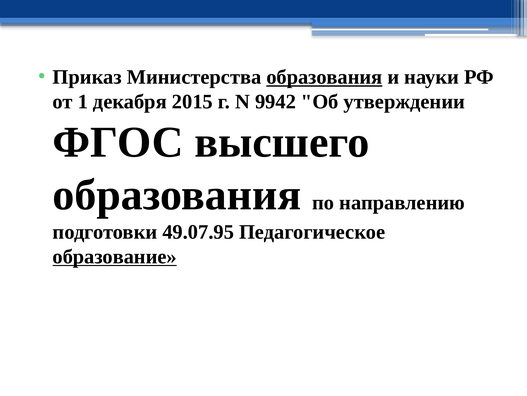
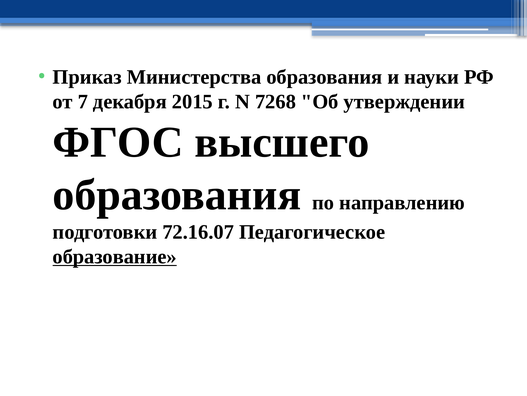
образования underline: present -> none (324, 77)
1: 1 -> 7 (83, 102)
9942: 9942 -> 7268 (275, 102)
49.07.95: 49.07.95 -> 72.16.07 (198, 232)
